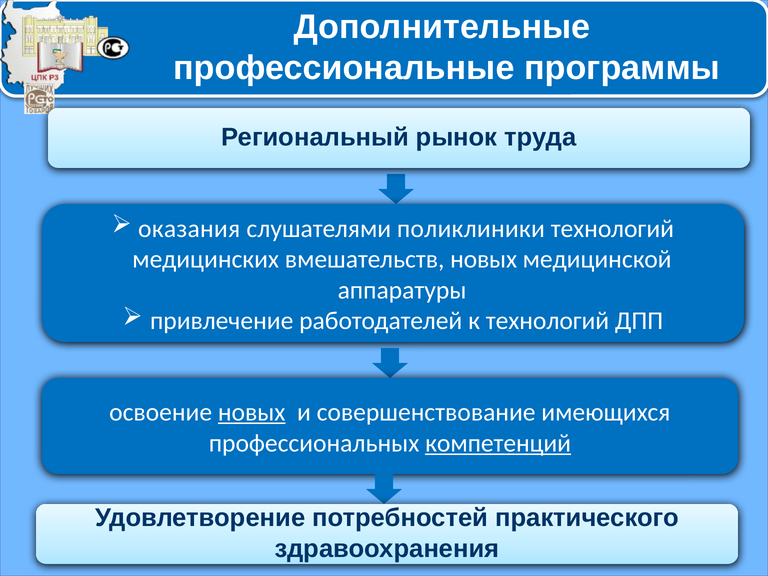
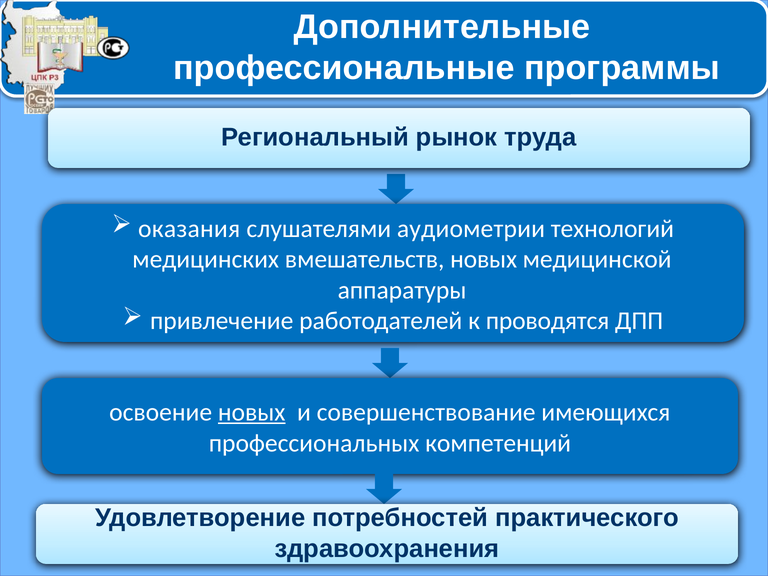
поликлиники: поликлиники -> аудиометрии (471, 229)
к технологий: технологий -> проводятся (548, 321)
компетенций underline: present -> none (498, 443)
